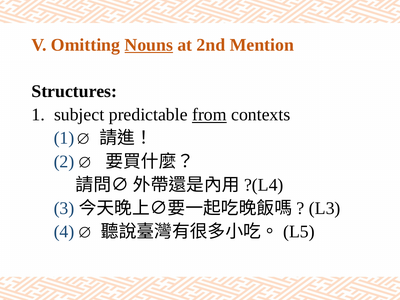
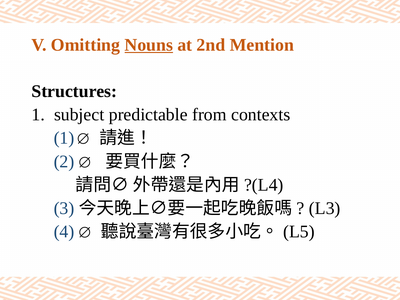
from underline: present -> none (209, 115)
